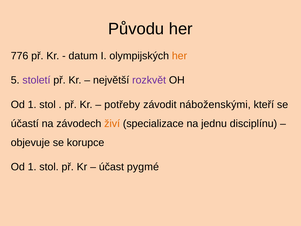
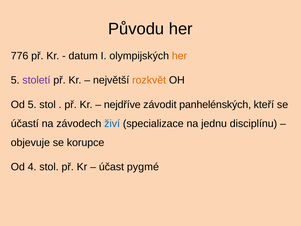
rozkvět colour: purple -> orange (149, 80)
1: 1 -> 5 (32, 104)
potřeby: potřeby -> nejdříve (122, 104)
náboženskými: náboženskými -> panhelénských (215, 104)
živí colour: orange -> blue (112, 123)
1: 1 -> 4 (32, 167)
